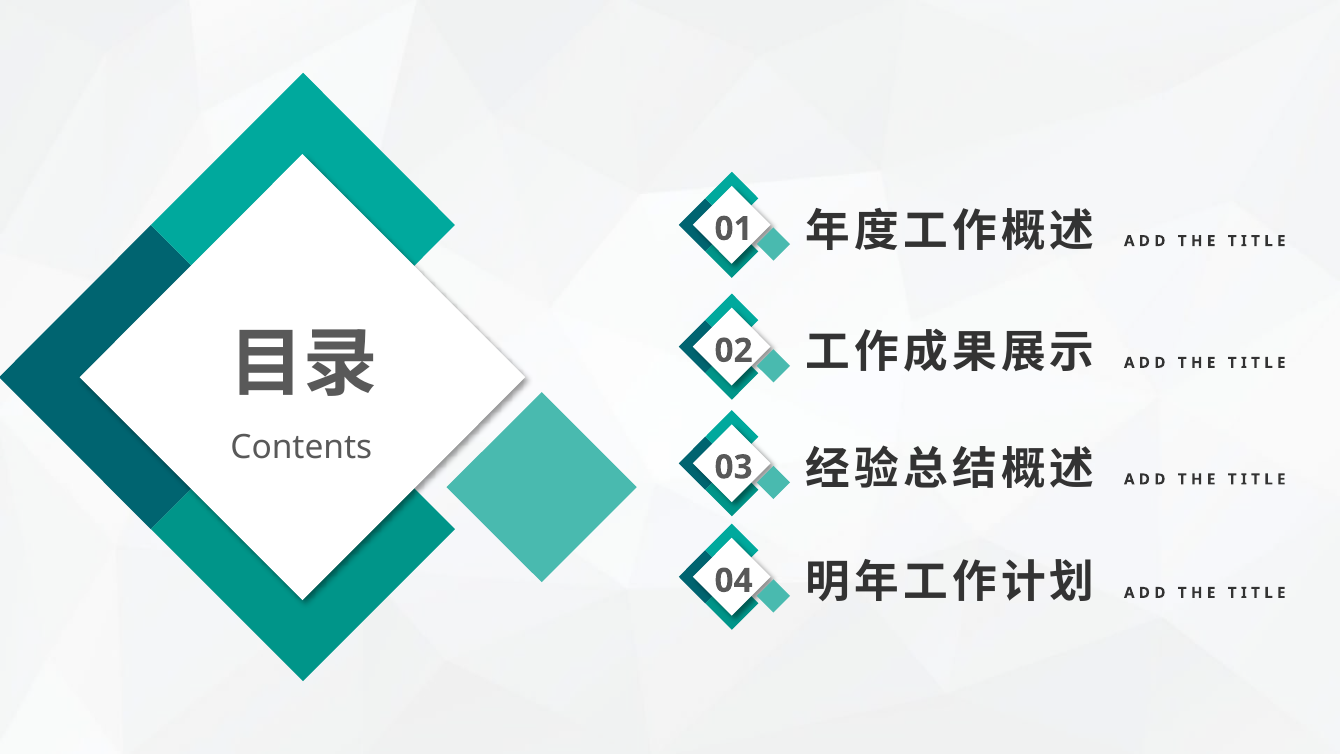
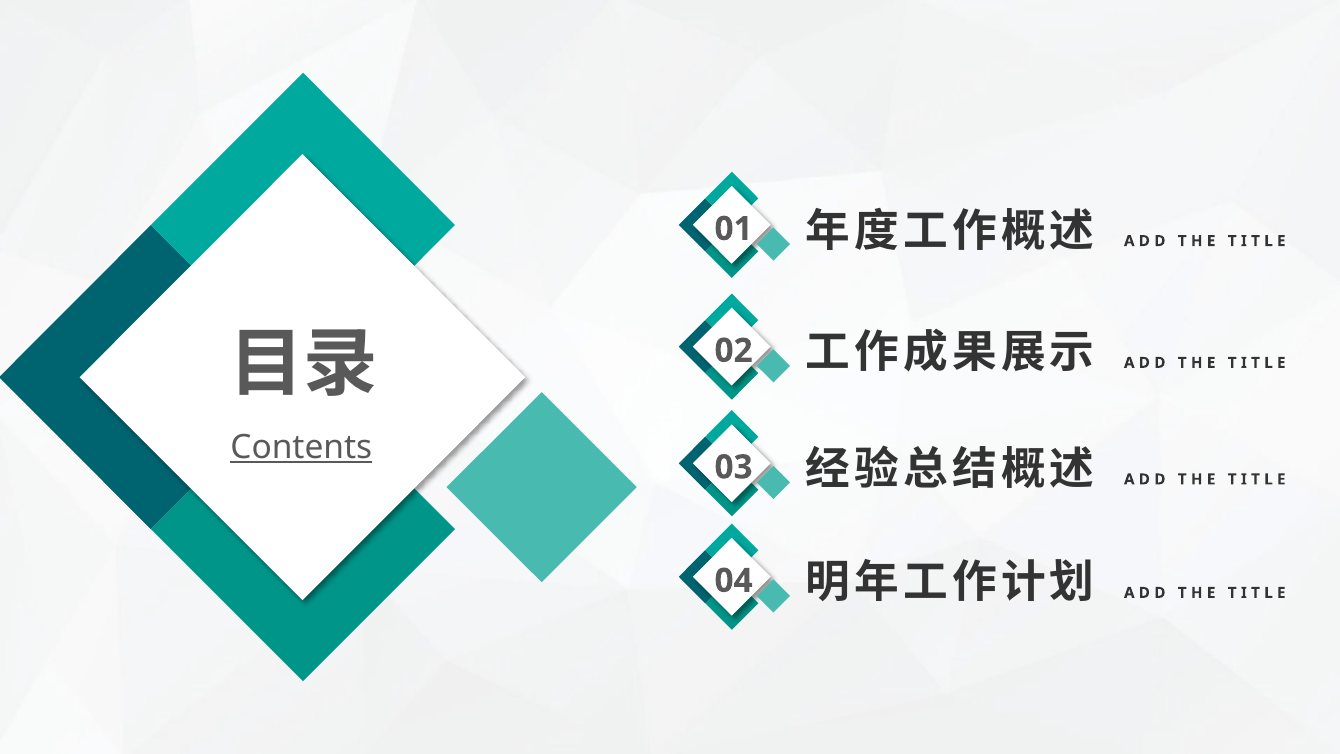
Contents underline: none -> present (301, 448)
